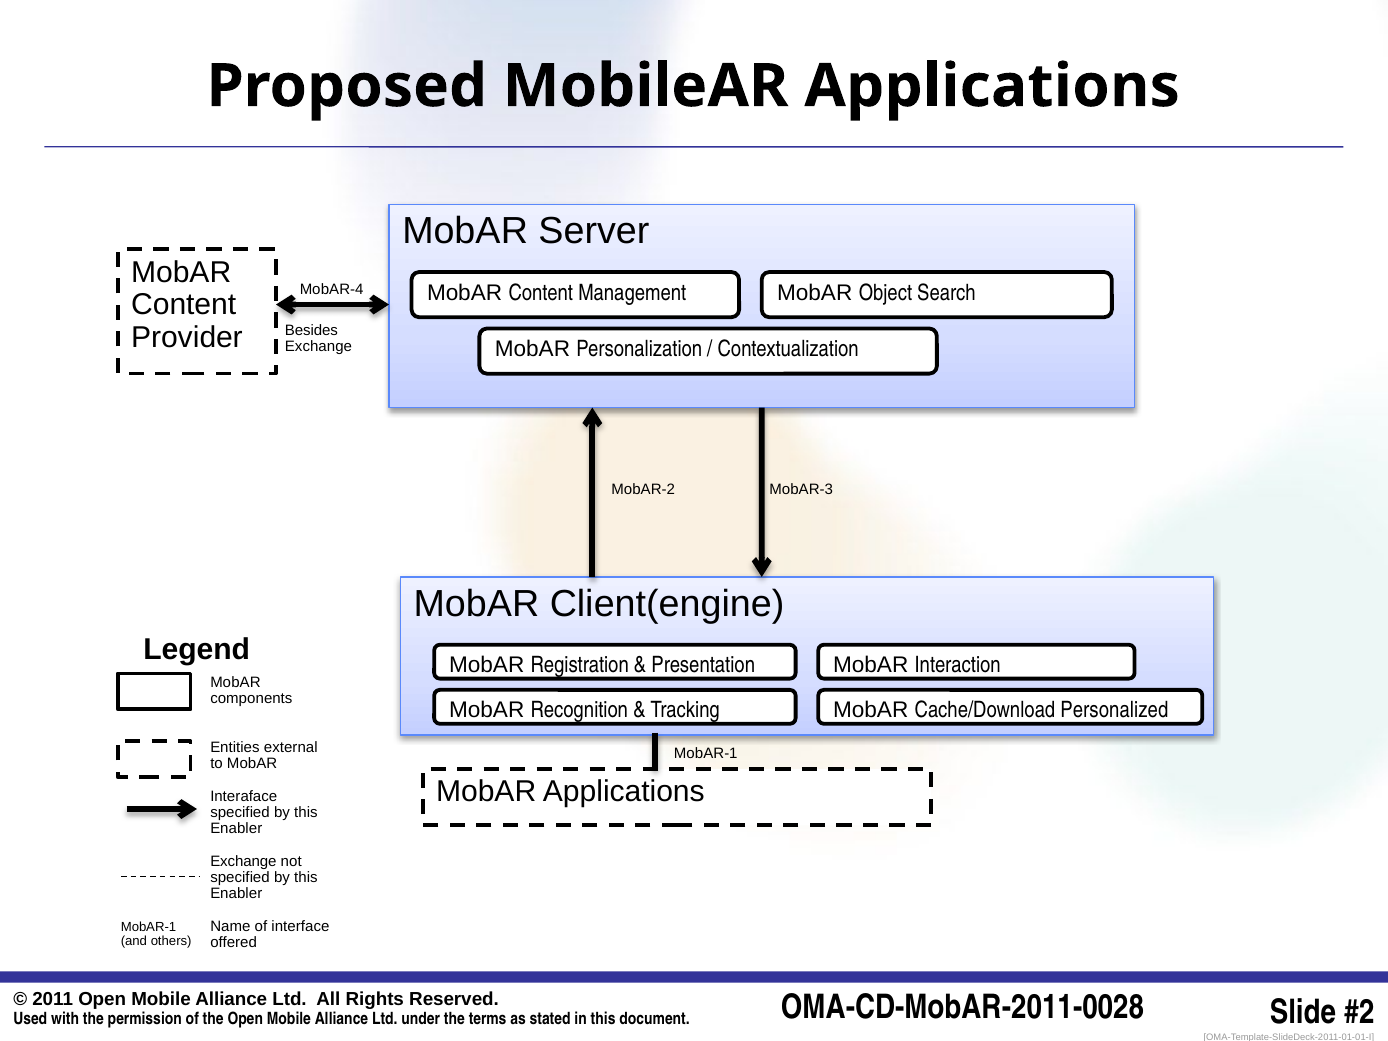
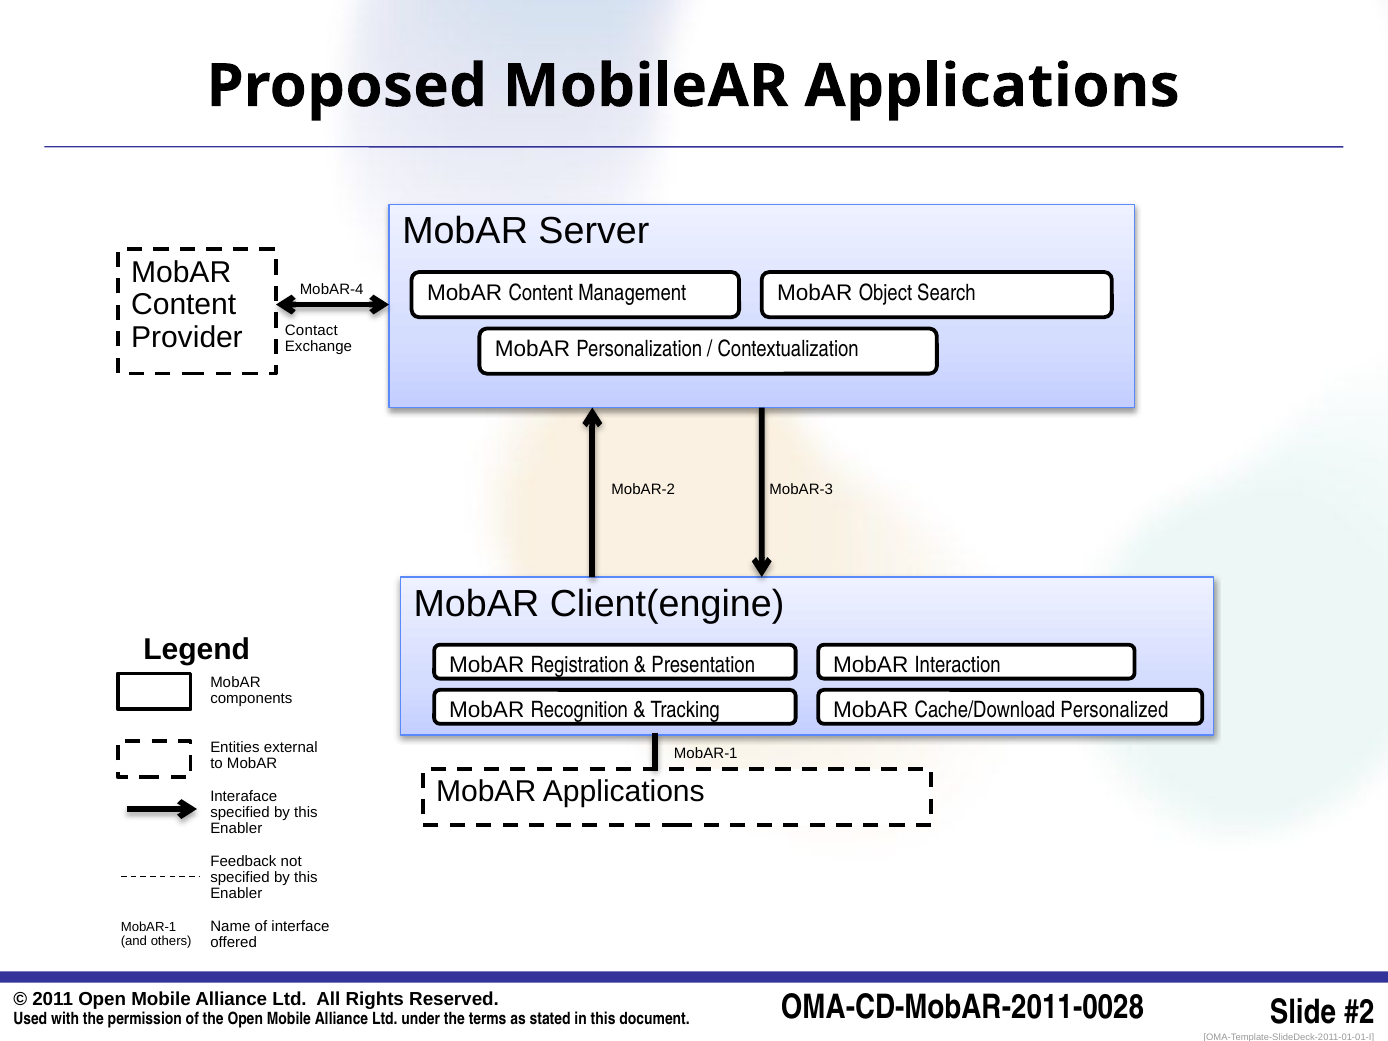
Besides: Besides -> Contact (311, 330)
Exchange: Exchange -> Feedback (243, 861)
